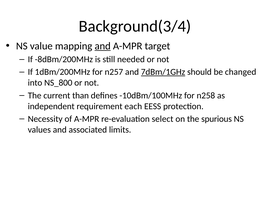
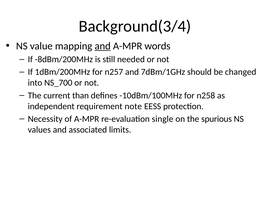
target: target -> words (157, 46)
7dBm/1GHz underline: present -> none (163, 72)
NS_800: NS_800 -> NS_700 (58, 83)
each: each -> note (133, 106)
select: select -> single (163, 119)
